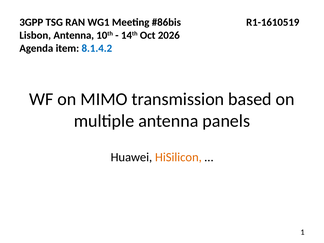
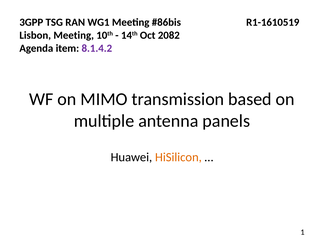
Lisbon Antenna: Antenna -> Meeting (74, 35)
2026: 2026 -> 2082 (169, 35)
8.1.4.2 colour: blue -> purple (97, 48)
